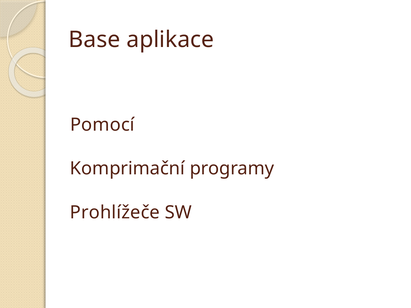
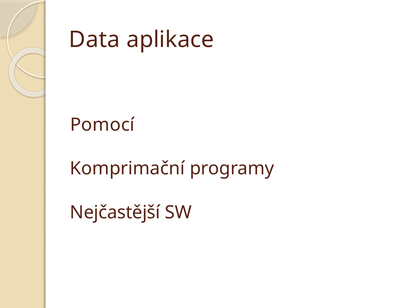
Base: Base -> Data (95, 40)
Prohlížeče: Prohlížeče -> Nejčastější (115, 213)
